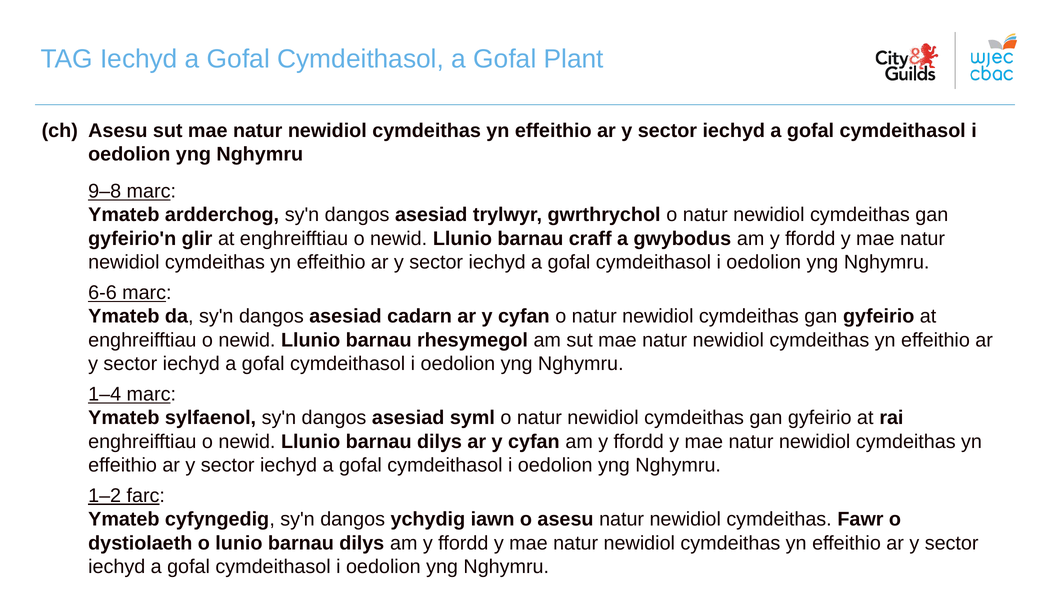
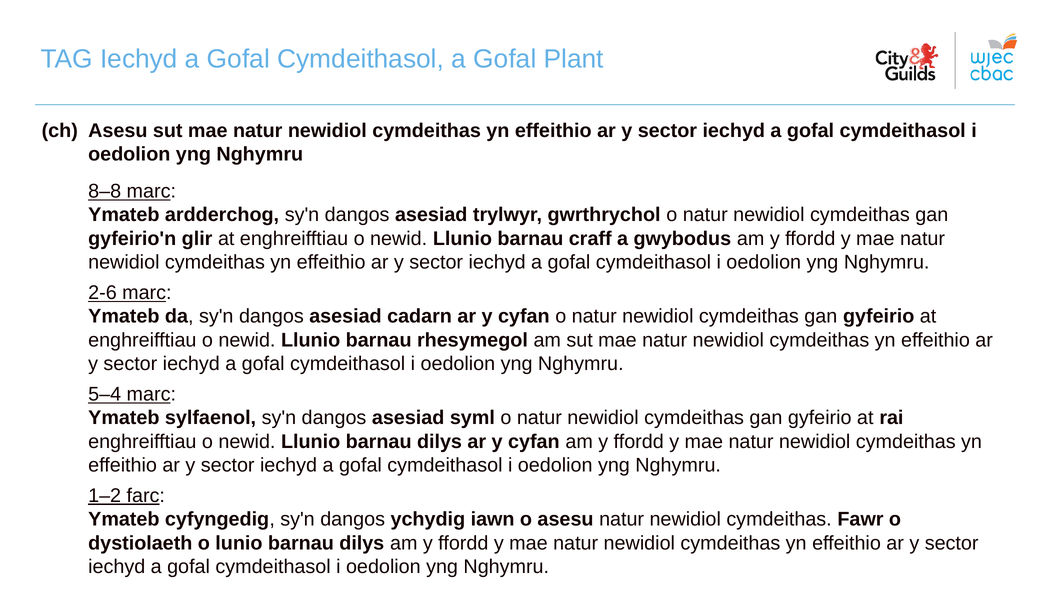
9–8: 9–8 -> 8–8 (105, 191)
6-6: 6-6 -> 2-6 (102, 293)
1–4: 1–4 -> 5–4 (105, 394)
